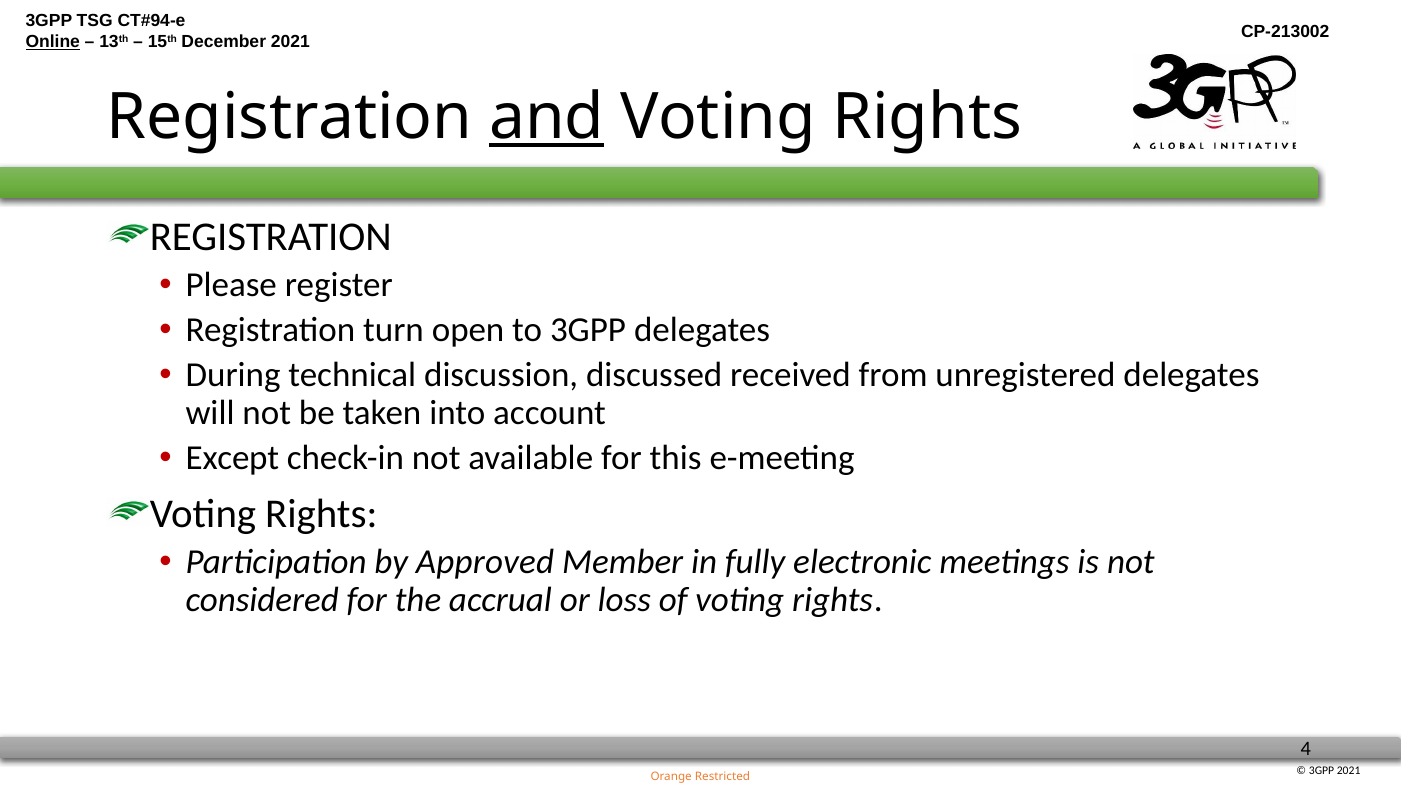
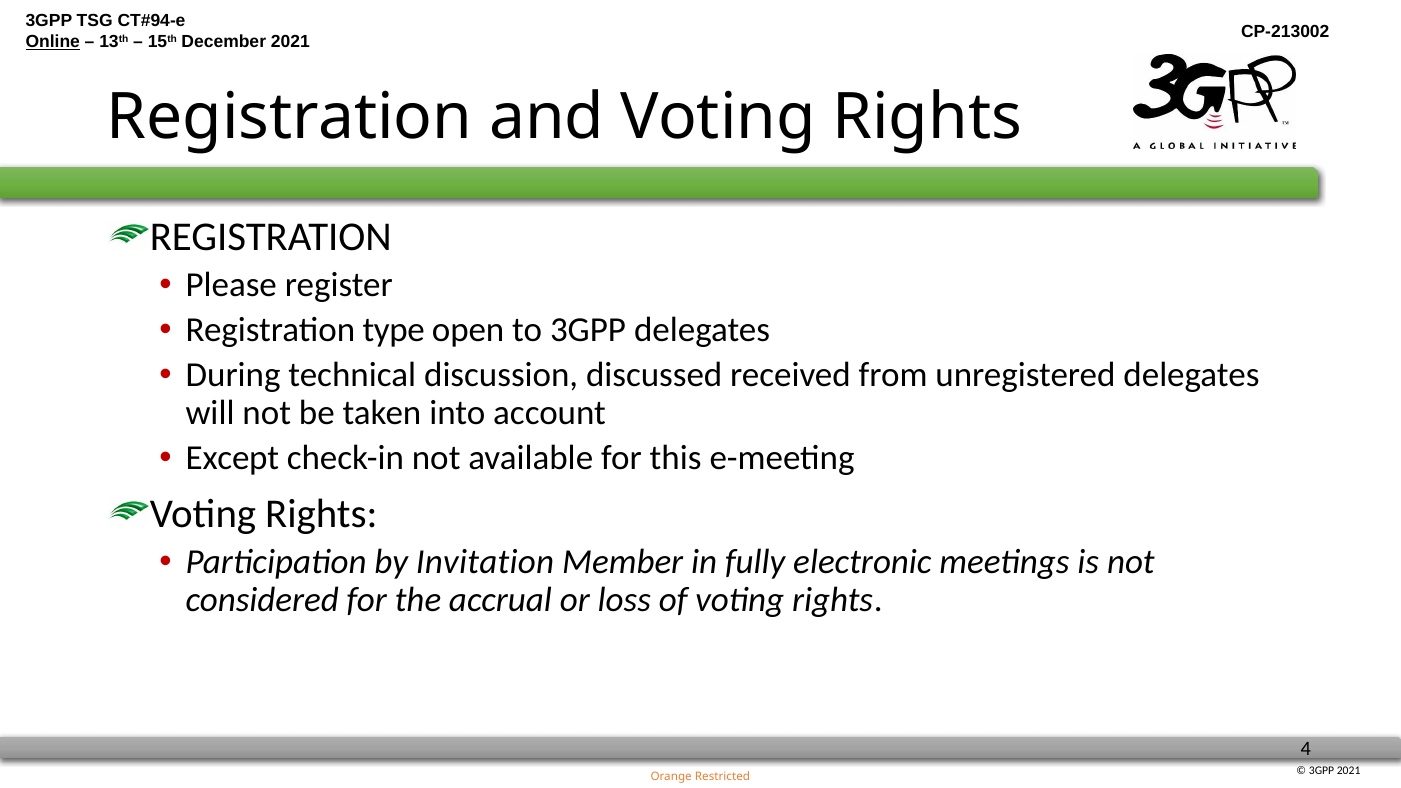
and underline: present -> none (547, 118)
turn: turn -> type (394, 330)
Approved: Approved -> Invitation (485, 562)
